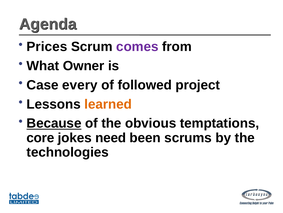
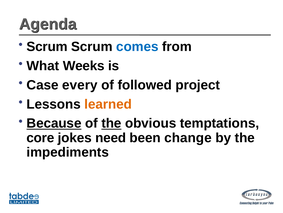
Prices: Prices -> Scrum (47, 46)
comes colour: purple -> blue (137, 46)
Owner: Owner -> Weeks (84, 66)
the underline: none -> present (111, 123)
scrums: scrums -> change (188, 137)
technologies: technologies -> impediments (68, 152)
